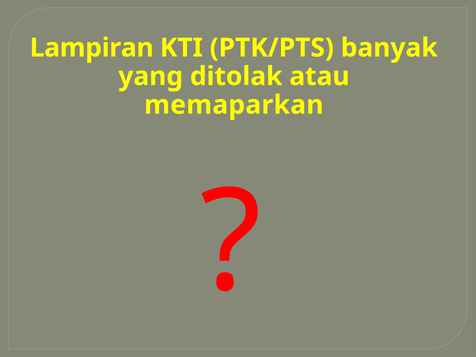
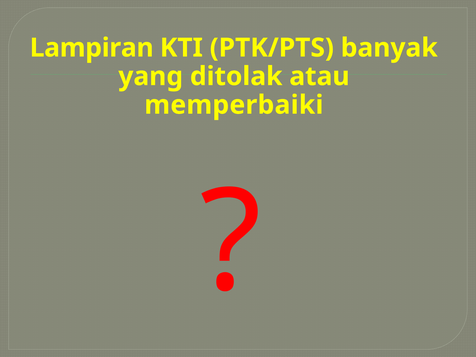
memaparkan: memaparkan -> memperbaiki (234, 105)
